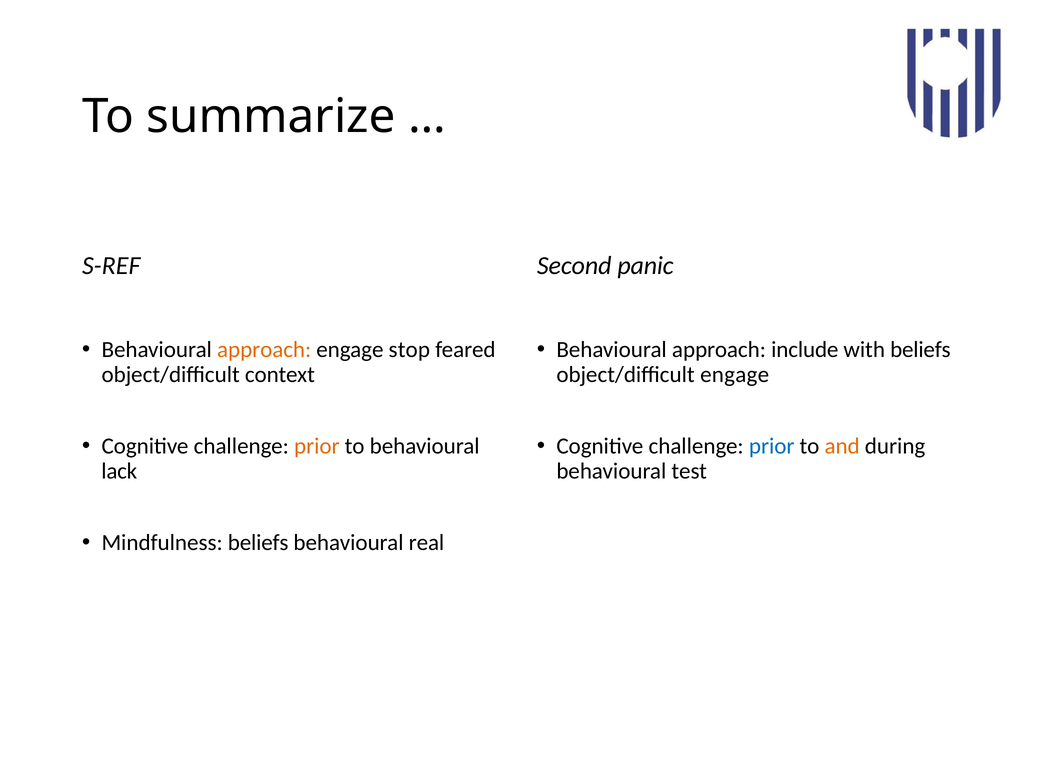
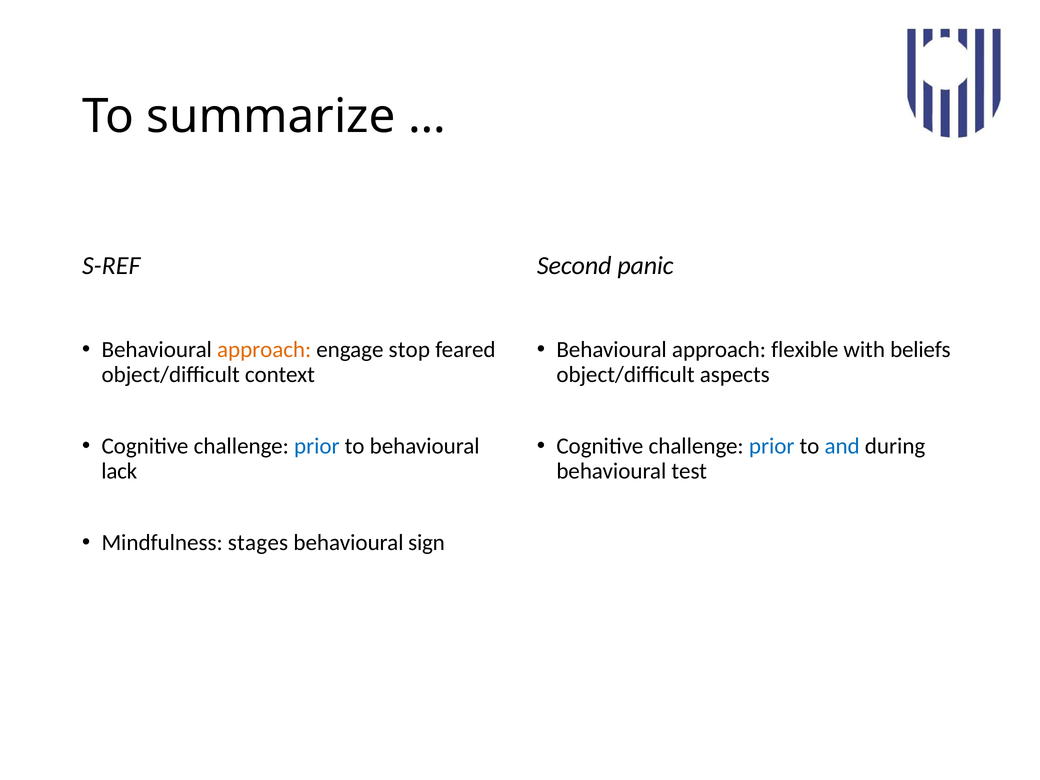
include: include -> flexible (805, 350)
object/difficult engage: engage -> aspects (735, 375)
prior colour: orange -> blue (317, 446)
and colour: orange -> blue (842, 446)
Mindfulness beliefs: beliefs -> stages (258, 543)
real: real -> sign (427, 543)
